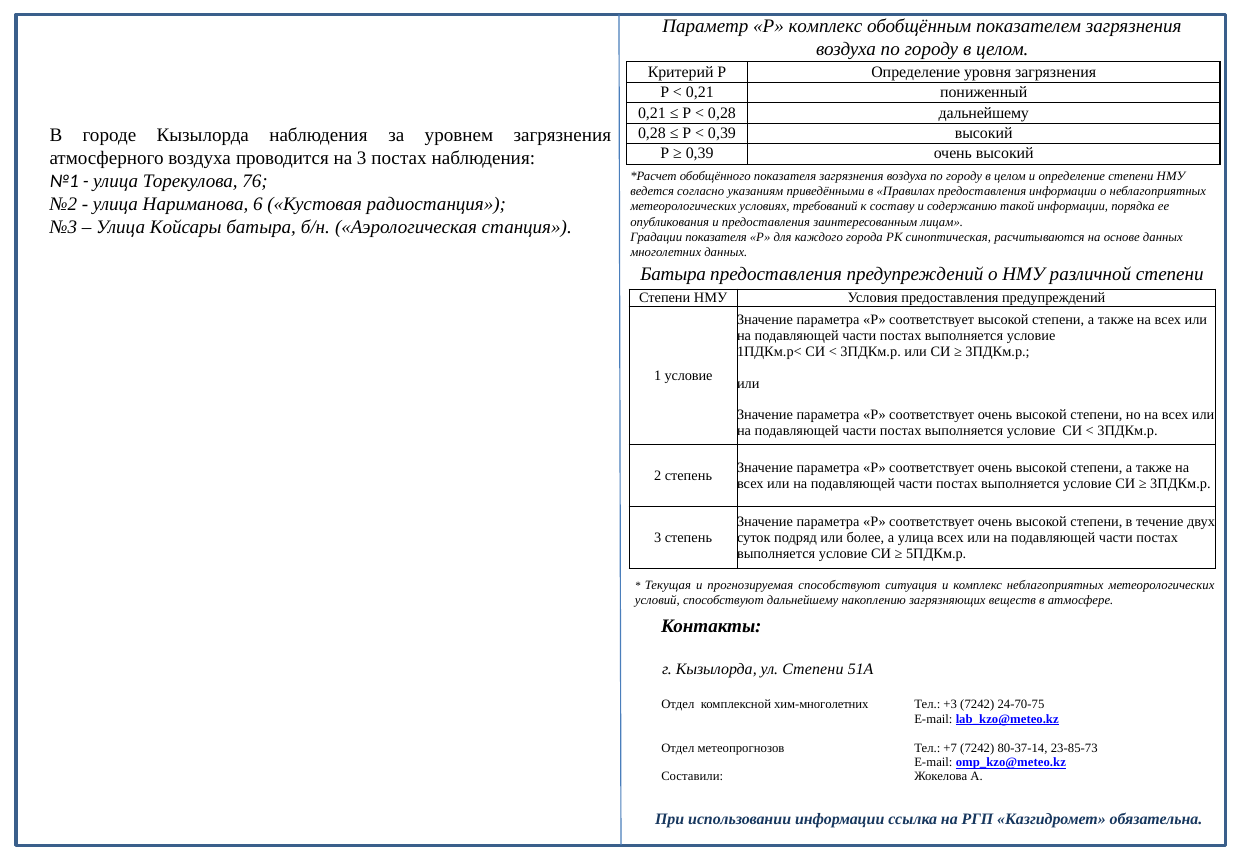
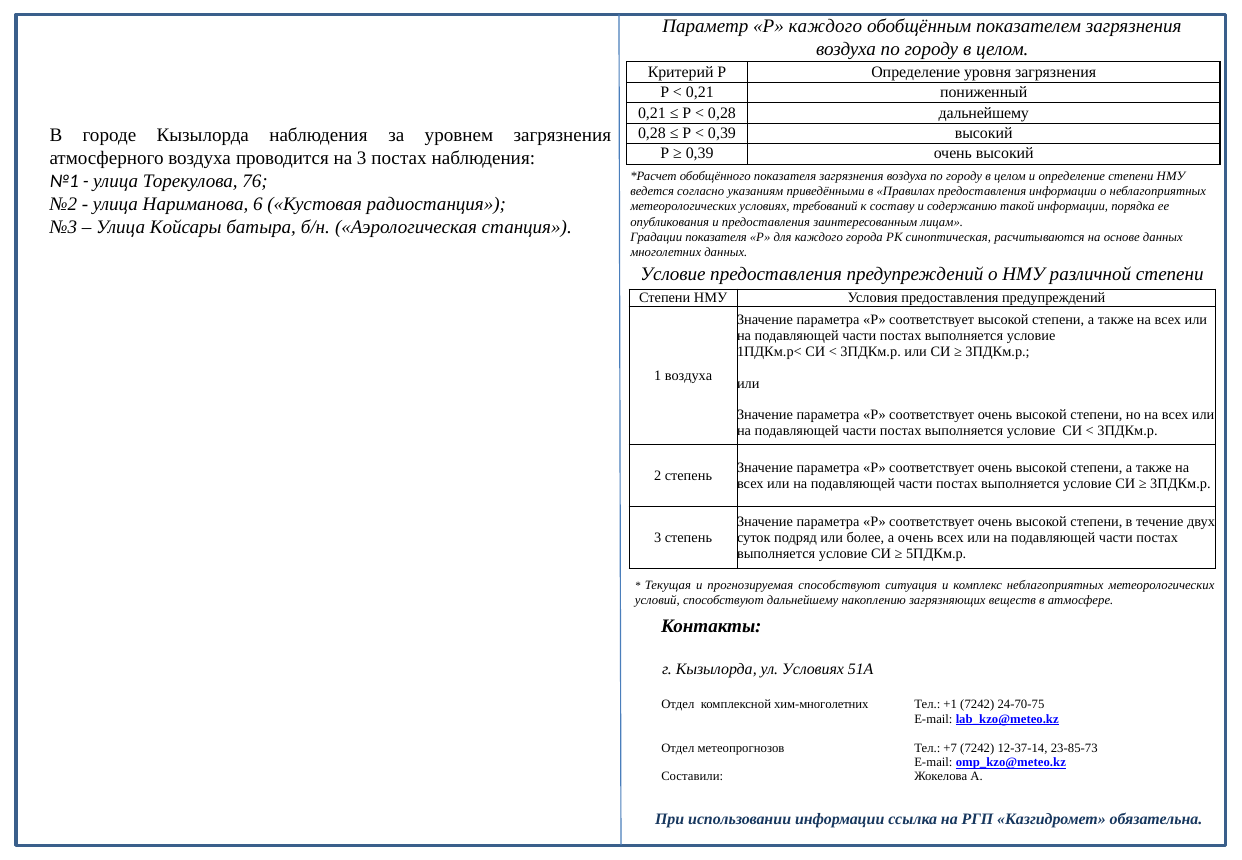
Р комплекс: комплекс -> каждого (825, 26)
Батыра: Батыра -> Условие (673, 274)
1 условие: условие -> воздуха (688, 375)
а улица: улица -> очень (916, 537)
ул Степени: Степени -> Условиях (813, 669)
+3: +3 -> +1 (950, 705)
80-37-14: 80-37-14 -> 12-37-14 (1023, 748)
